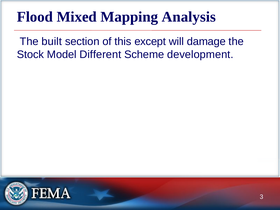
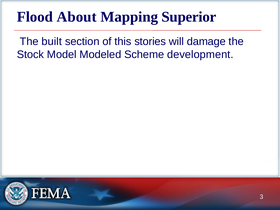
Mixed: Mixed -> About (77, 17)
Analysis: Analysis -> Superior (189, 17)
except: except -> stories (150, 41)
Different: Different -> Modeled (100, 54)
